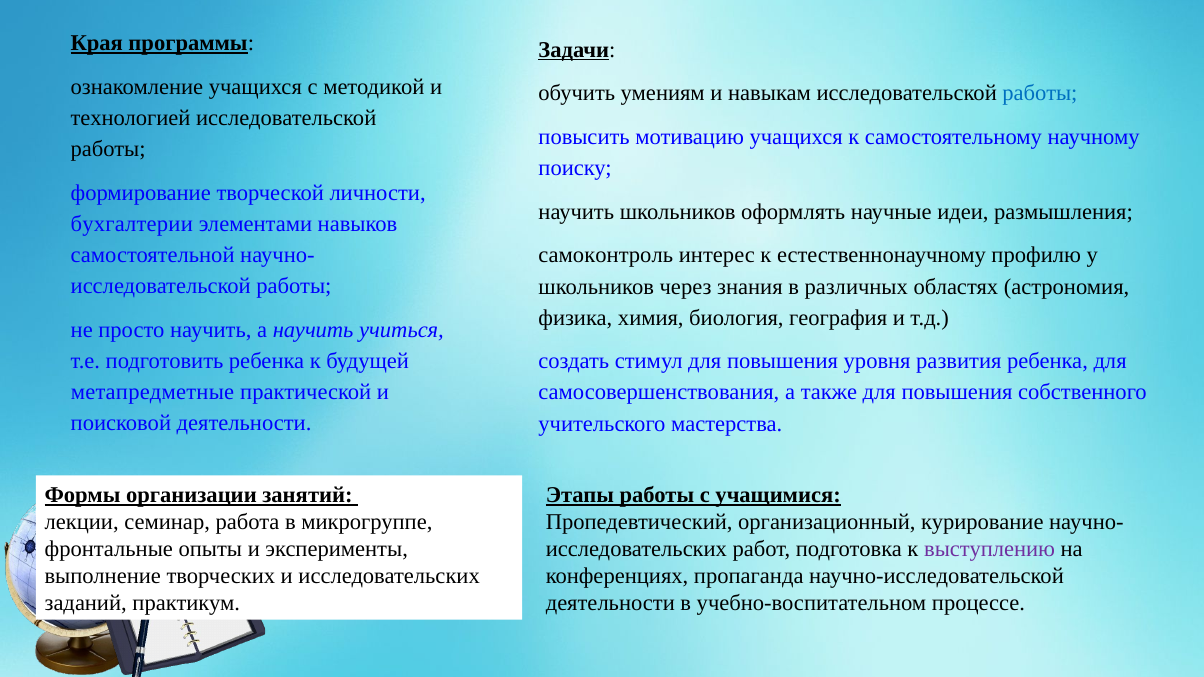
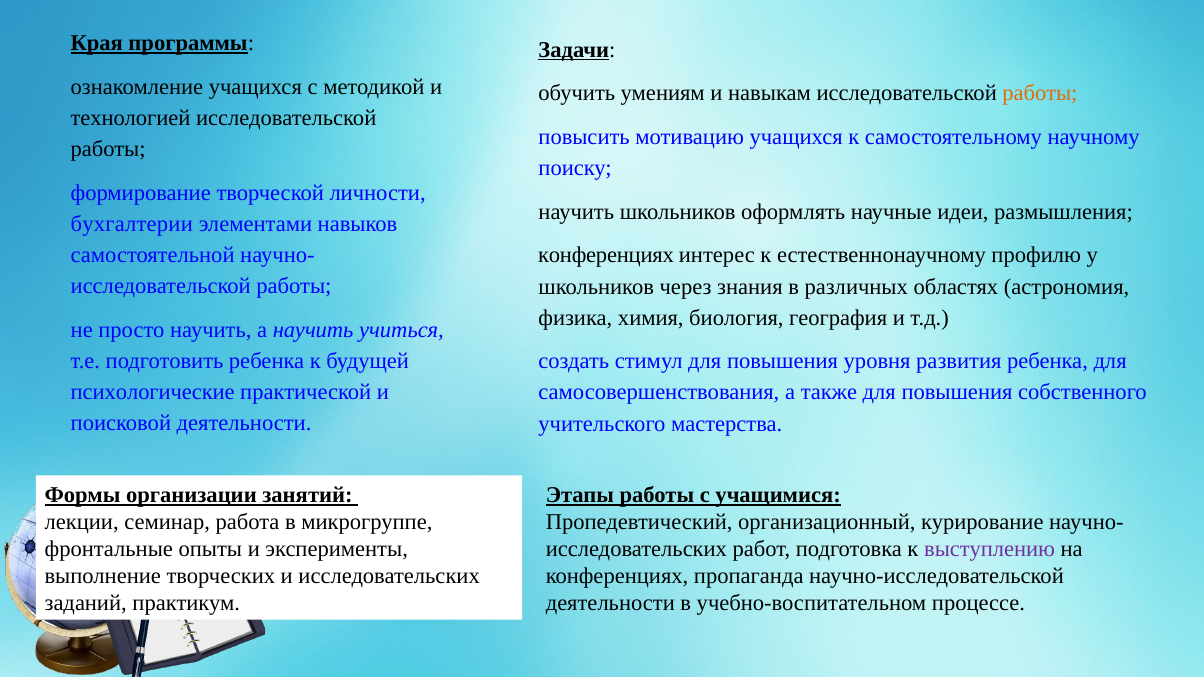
работы colour: blue -> orange (1040, 93)
самоконтроль: самоконтроль -> конференциях (606, 256)
метапредметные: метапредметные -> психологические (153, 392)
